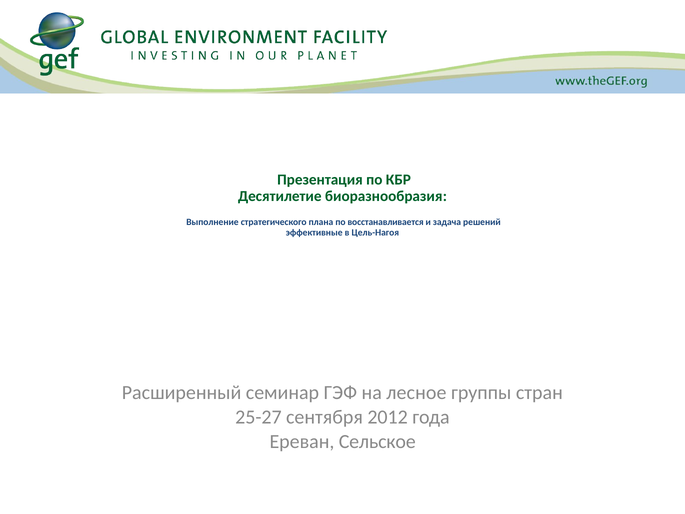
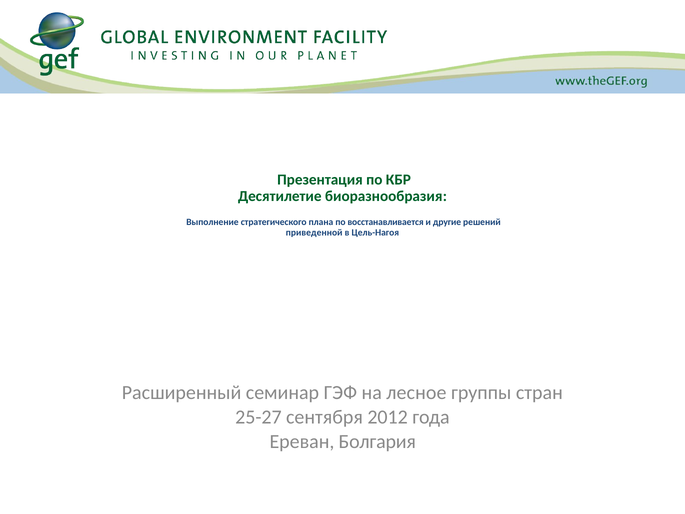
задача: задача -> другие (447, 222)
эффективные: эффективные -> приведенной (314, 232)
Сельское: Сельское -> Болгария (377, 442)
